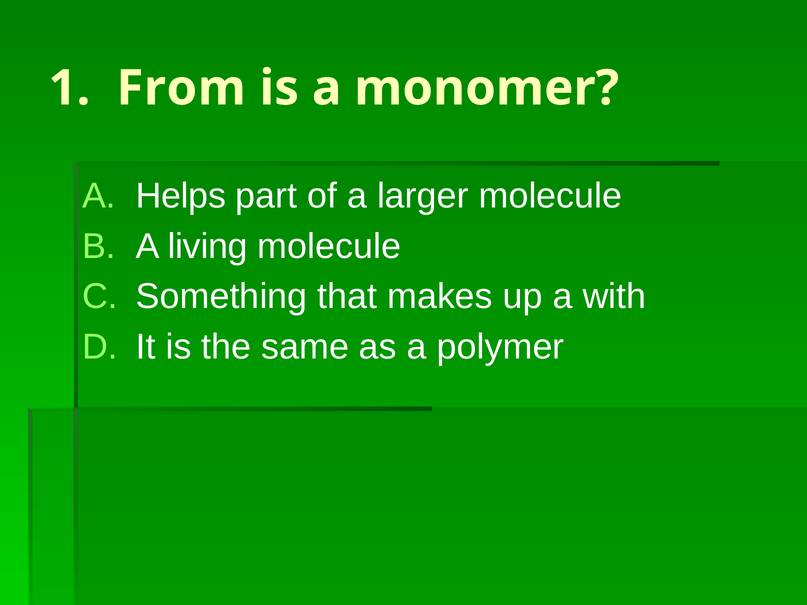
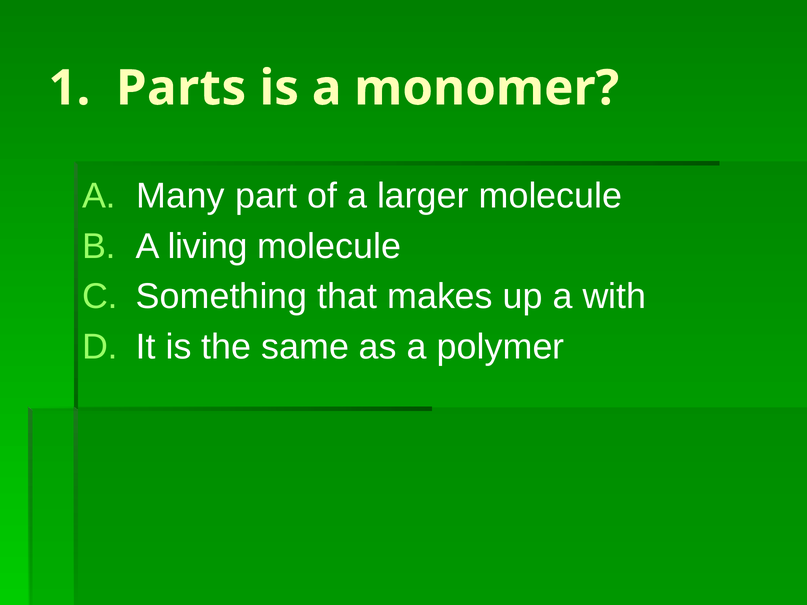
From: From -> Parts (181, 88)
Helps: Helps -> Many (180, 196)
